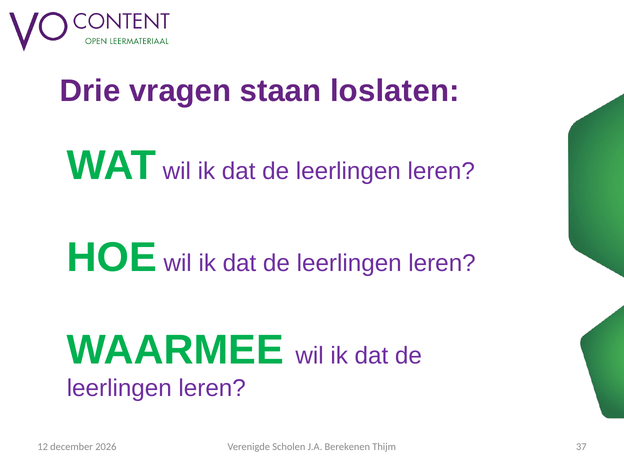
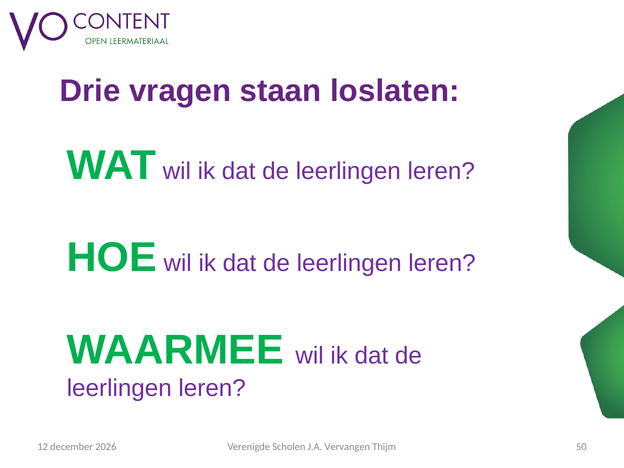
Berekenen: Berekenen -> Vervangen (347, 447)
37: 37 -> 50 (581, 447)
